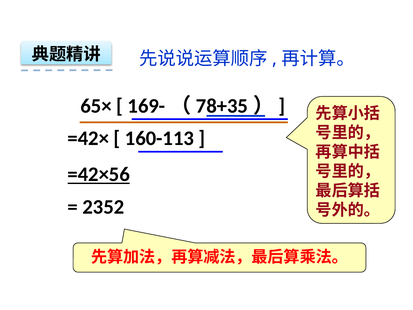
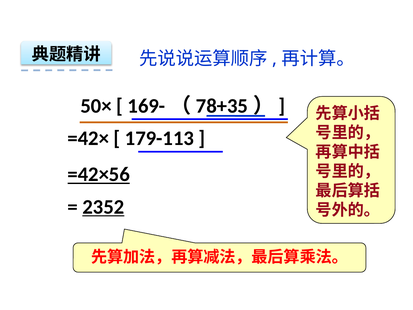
65×: 65× -> 50× (96, 106)
160-113: 160-113 -> 179-113 (159, 138)
2352 underline: none -> present (103, 207)
